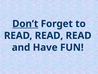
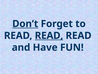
READ underline: none -> present (49, 35)
